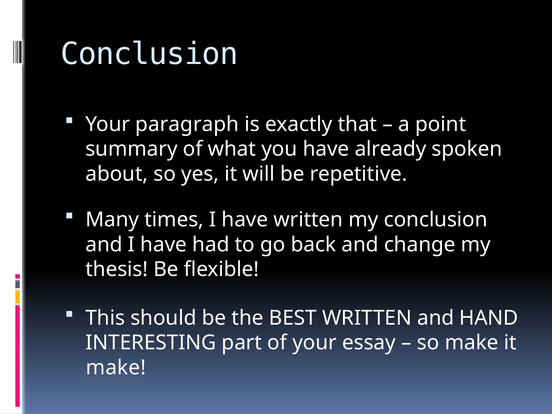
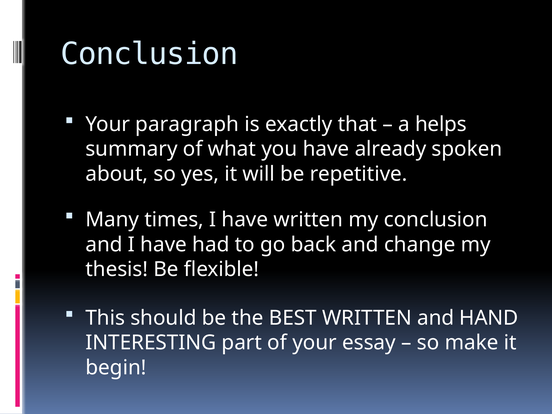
point: point -> helps (441, 124)
make: make -> begin (116, 368)
